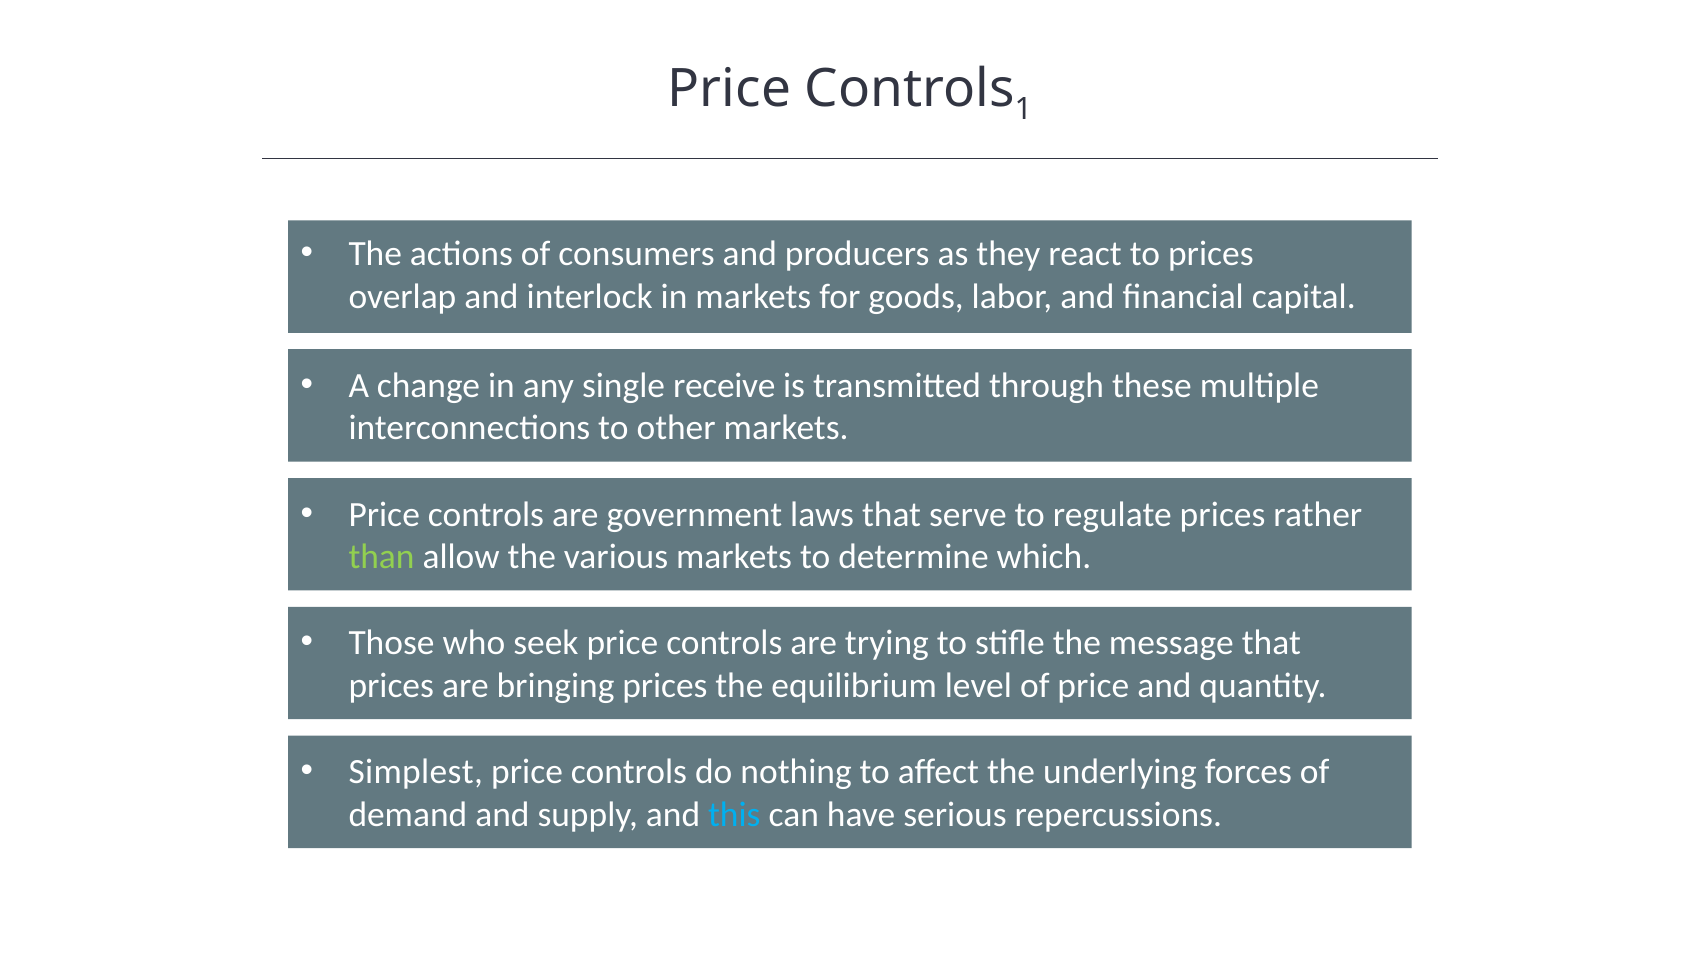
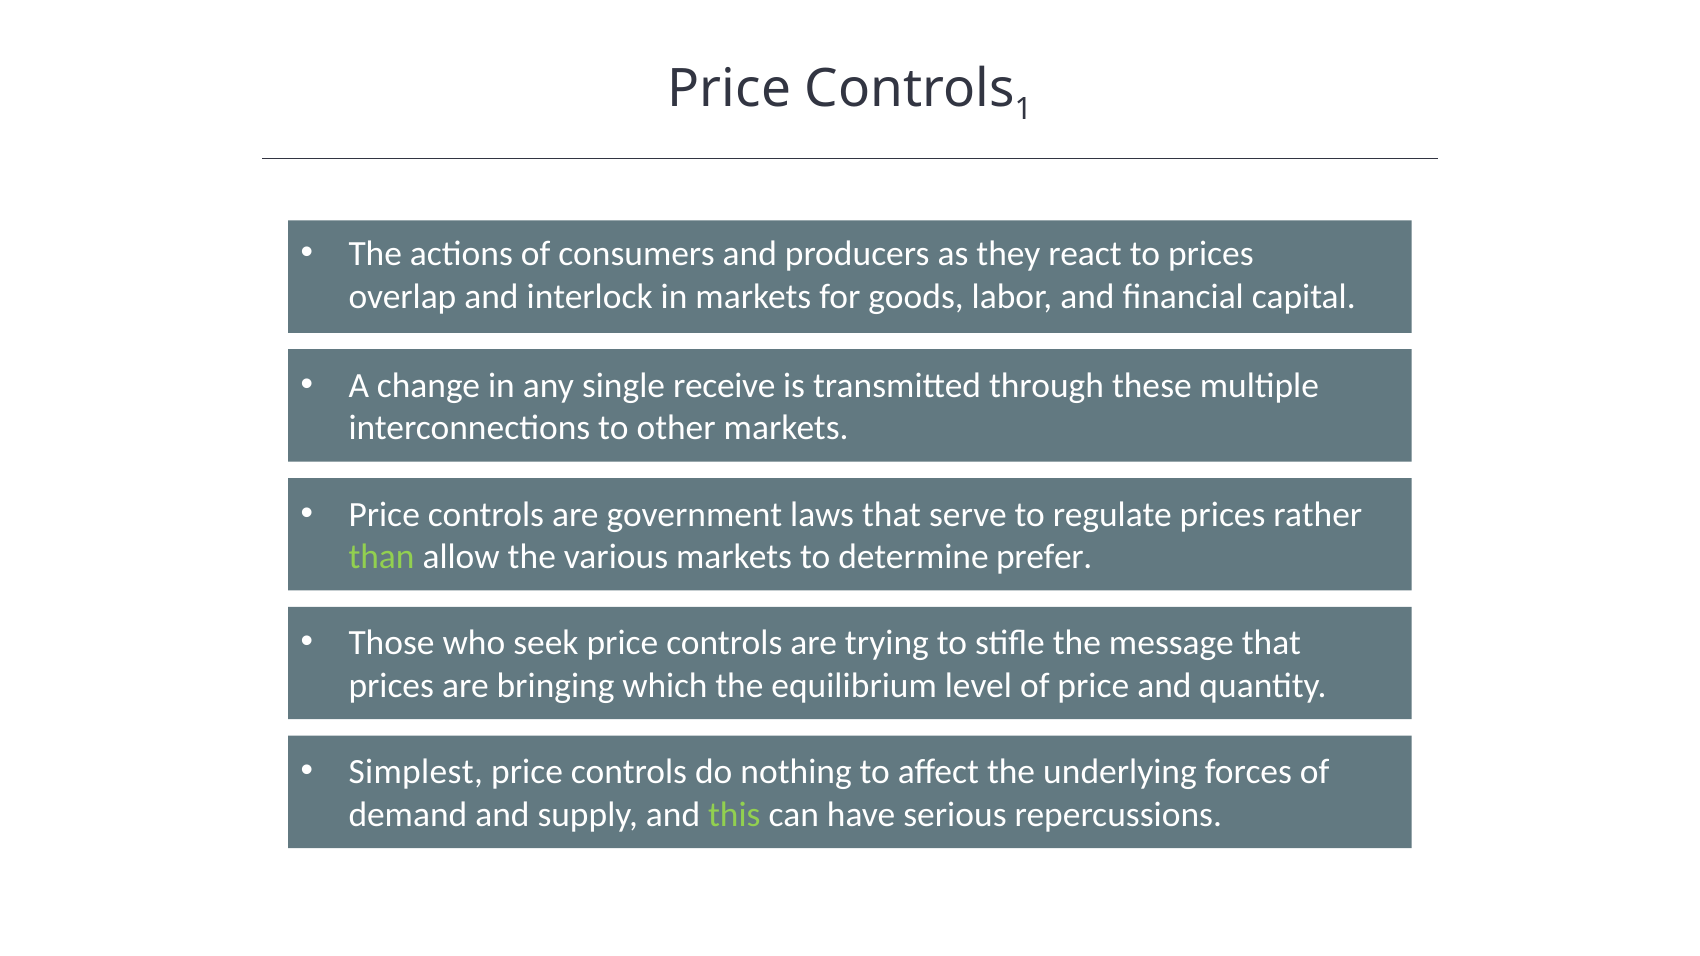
which: which -> prefer (1044, 557)
bringing prices: prices -> which (665, 686)
this colour: light blue -> light green (734, 815)
